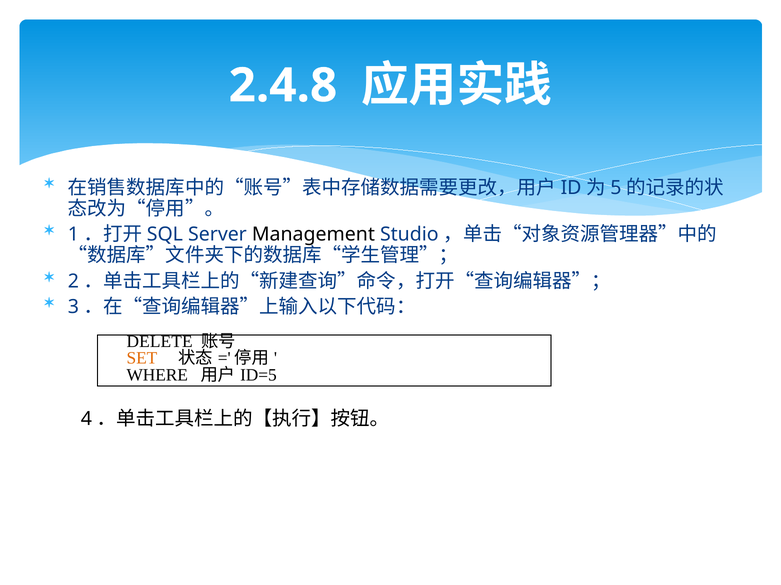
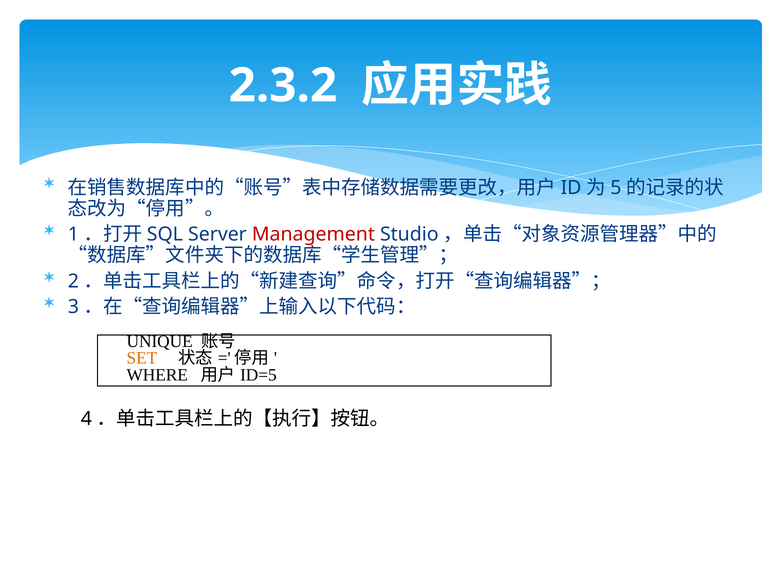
2.4.8: 2.4.8 -> 2.3.2 (283, 86)
Management colour: black -> red (313, 235)
DELETE: DELETE -> UNIQUE (160, 342)
